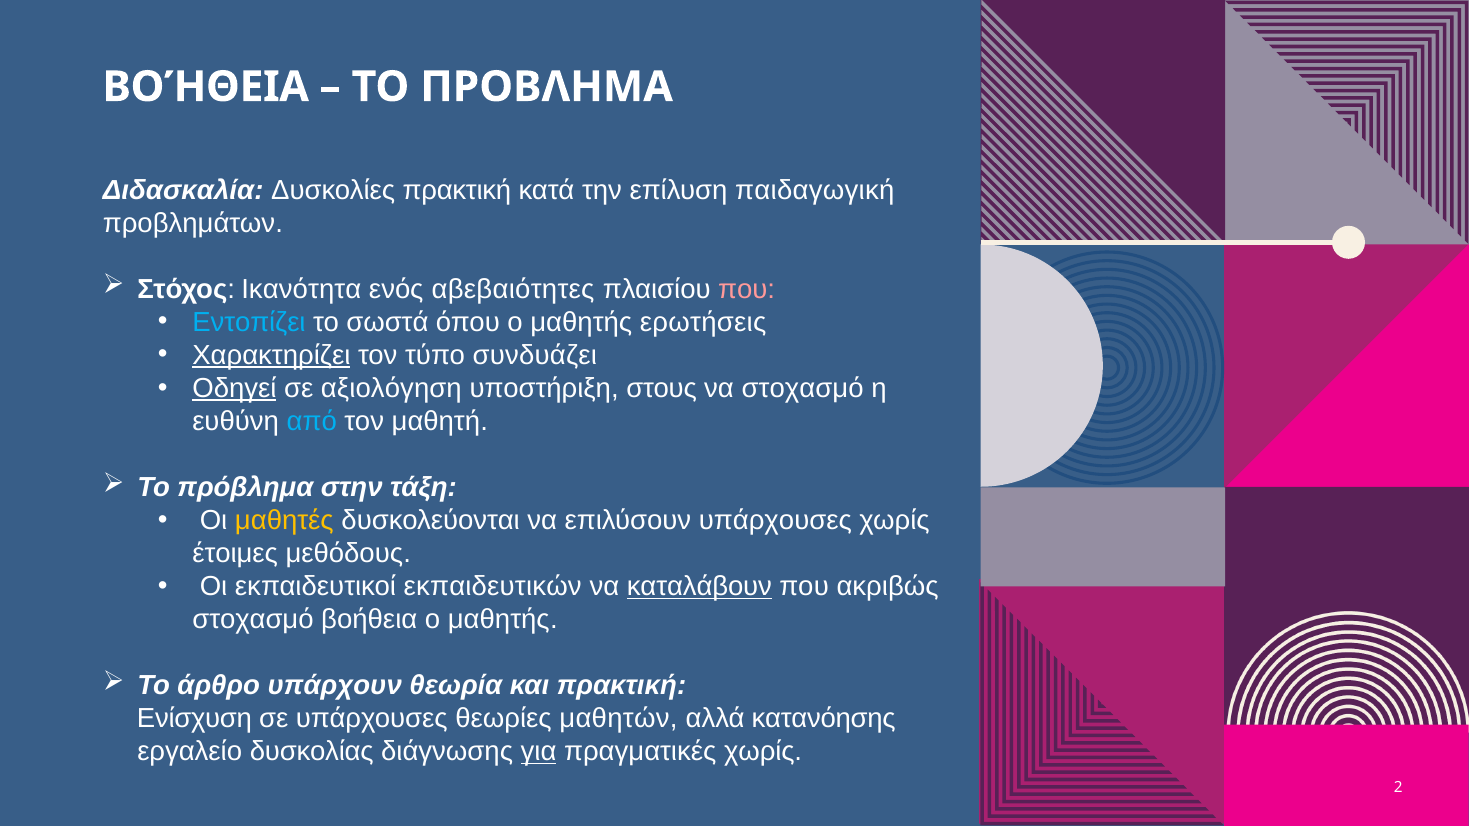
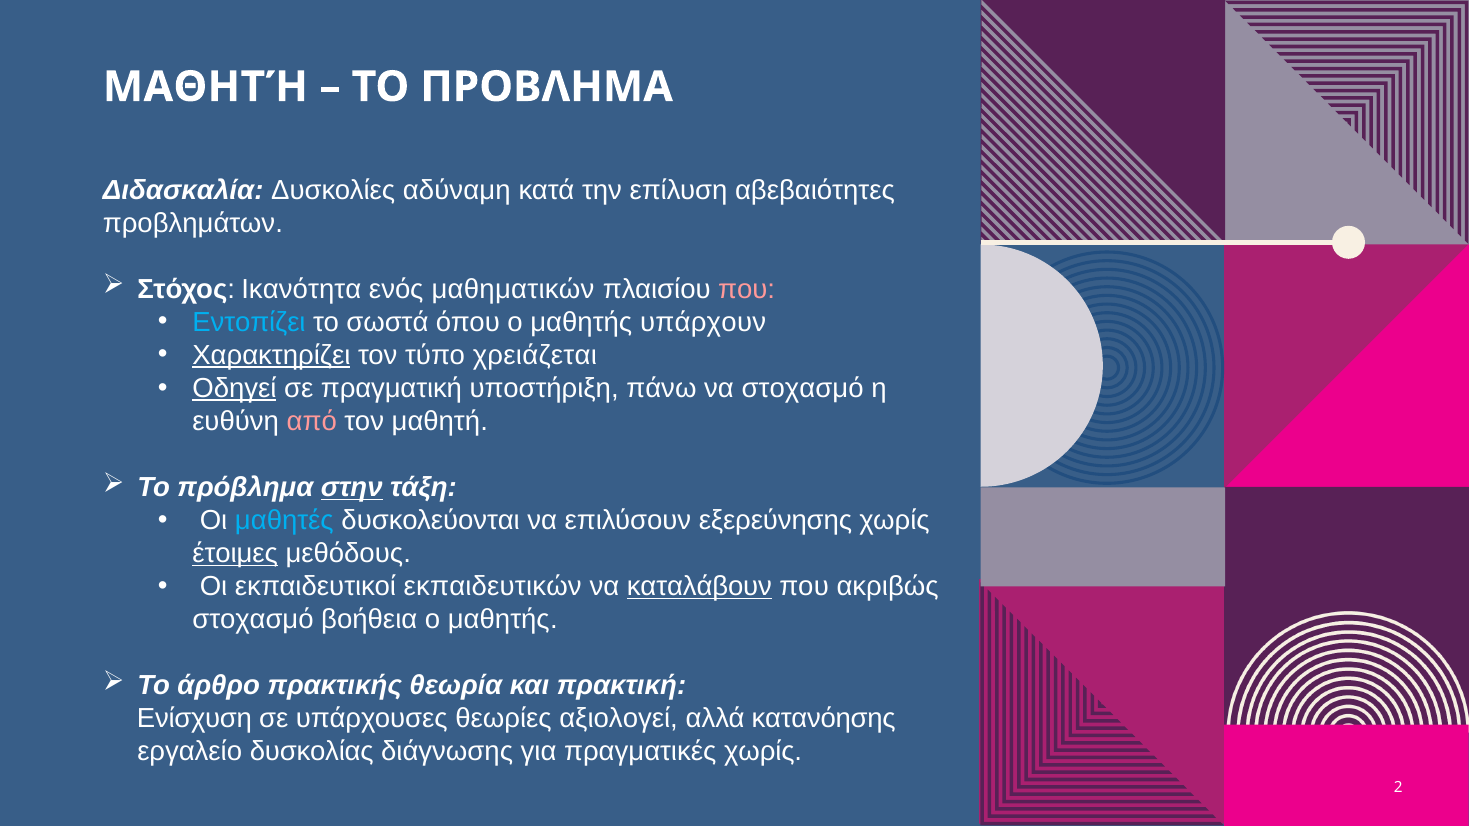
ΒΟΉΘΕΙΑ: ΒΟΉΘΕΙΑ -> ΜΑΘΗΤΉ (205, 87)
Δυσκολίες πρακτική: πρακτική -> αδύναμη (457, 190)
παιδαγωγική: παιδαγωγική -> αβεβαιότητες (815, 190)
αβεβαιότητες: αβεβαιότητες -> μαθηματικών (513, 289)
ερωτήσεις: ερωτήσεις -> υπάρχουν (703, 322)
συνδυάζει: συνδυάζει -> χρειάζεται (535, 355)
αξιολόγηση: αξιολόγηση -> πραγματική (391, 389)
στους: στους -> πάνω (661, 389)
από colour: light blue -> pink (312, 422)
στην underline: none -> present (352, 488)
μαθητές colour: yellow -> light blue (284, 521)
επιλύσουν υπάρχουσες: υπάρχουσες -> εξερεύνησης (775, 521)
έτοιμες underline: none -> present (235, 554)
υπάρχουν: υπάρχουν -> πρακτικής (335, 686)
μαθητών: μαθητών -> αξιολογεί (619, 719)
για underline: present -> none (539, 752)
